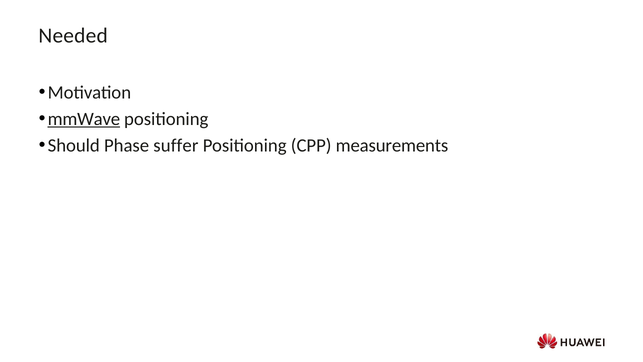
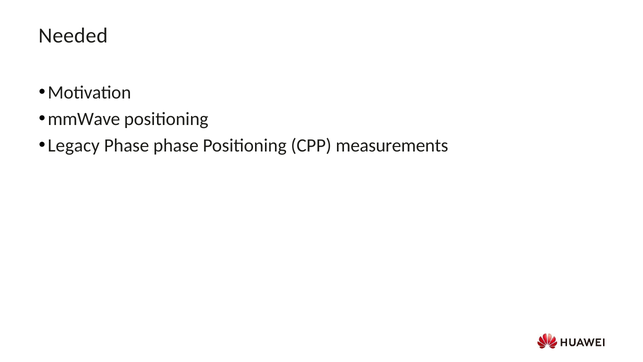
mmWave underline: present -> none (84, 119)
Should: Should -> Legacy (74, 145)
Phase suffer: suffer -> phase (176, 145)
